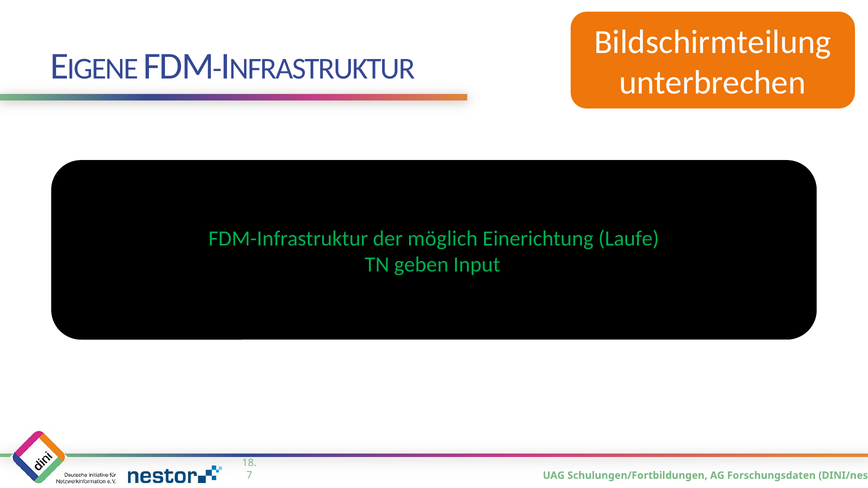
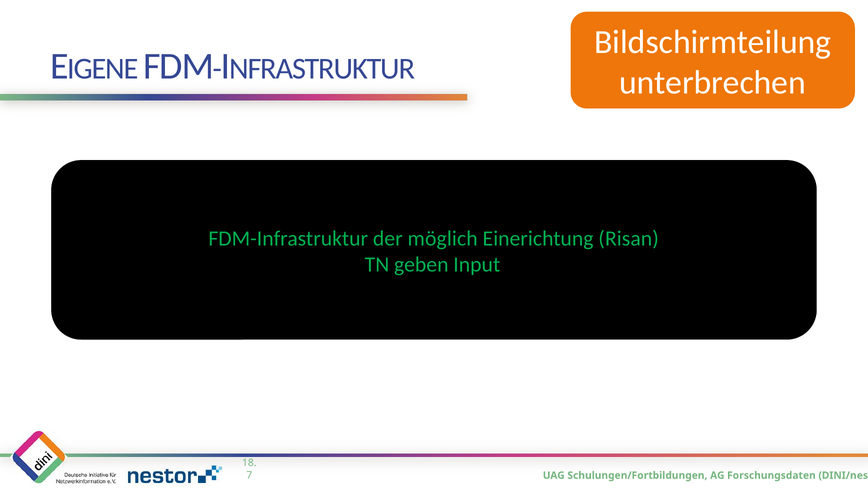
Laufe: Laufe -> Risan (629, 238)
